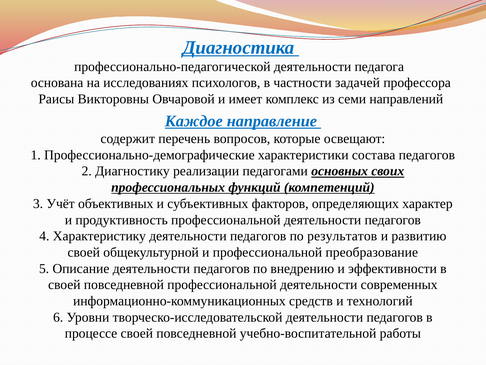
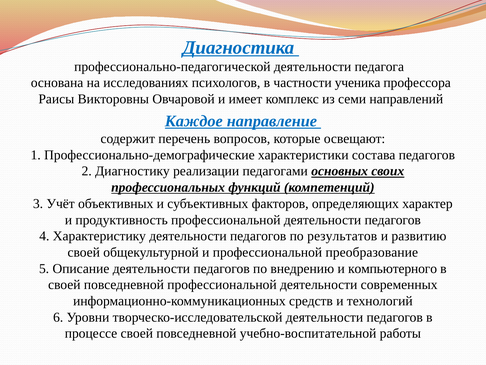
задачей: задачей -> ученика (358, 83)
эффективности: эффективности -> компьютерного (393, 268)
